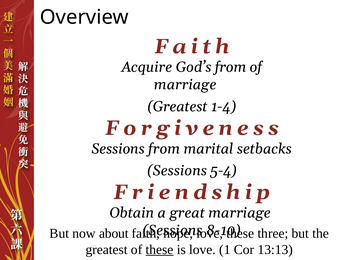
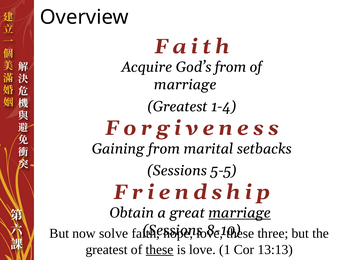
Sessions: Sessions -> Gaining (118, 149)
5-4: 5-4 -> 5-5 (224, 171)
marriage underline: none -> present (240, 213)
about: about -> solve (114, 234)
